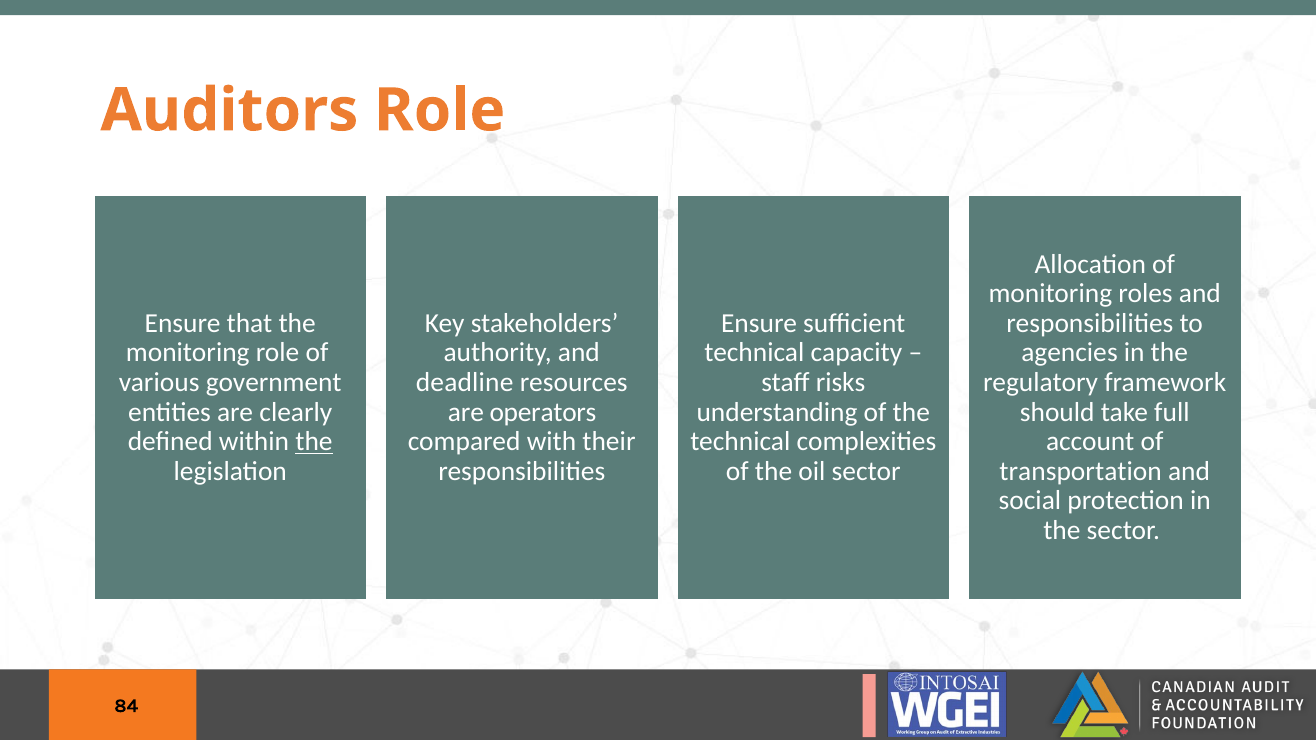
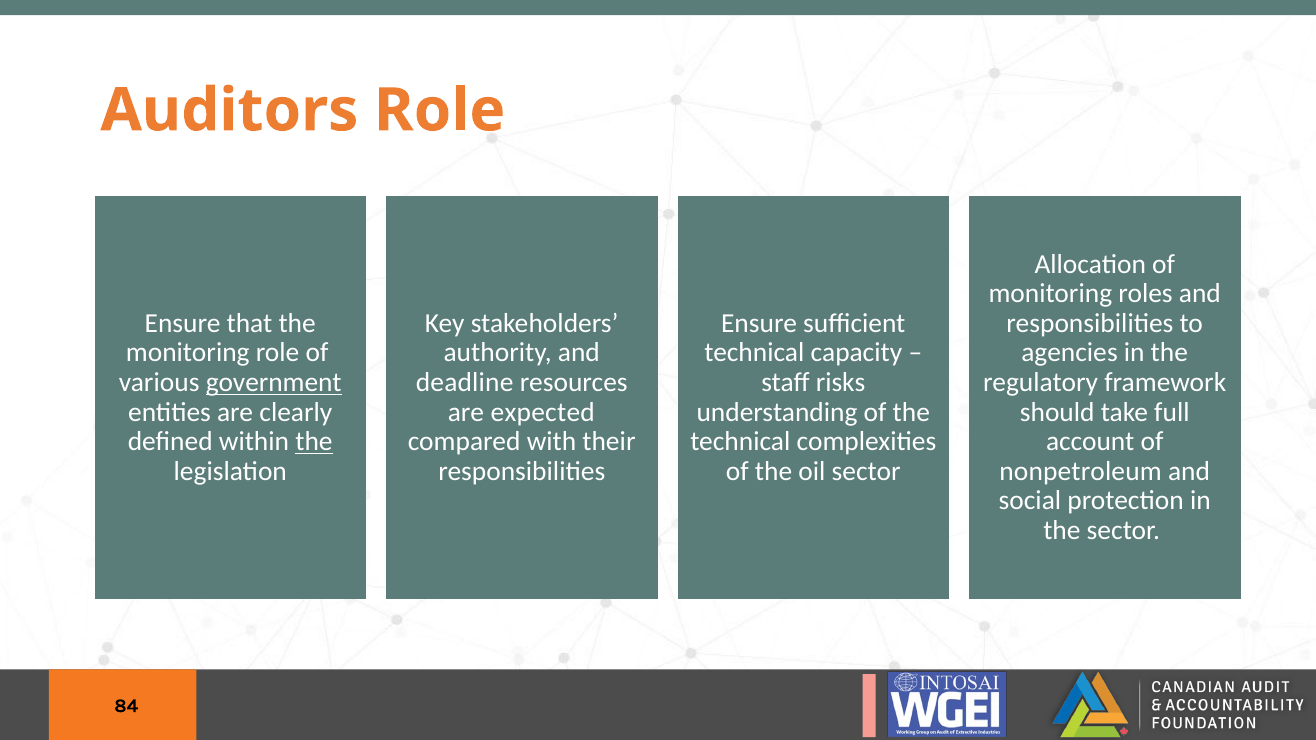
government underline: none -> present (274, 383)
operators: operators -> expected (543, 412)
transportation: transportation -> nonpetroleum (1081, 472)
